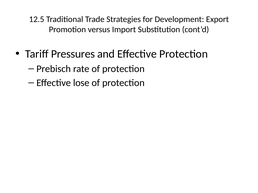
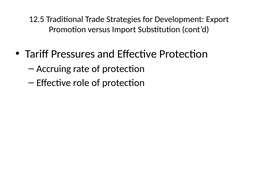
Prebisch: Prebisch -> Accruing (54, 69)
lose: lose -> role (81, 83)
